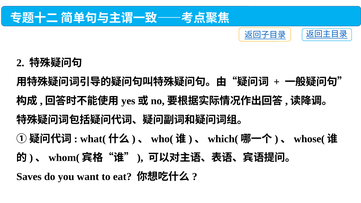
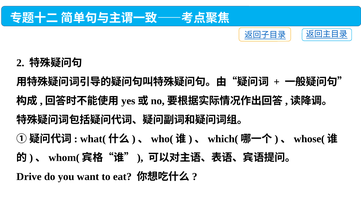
Saves: Saves -> Drive (29, 177)
